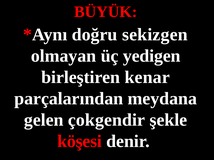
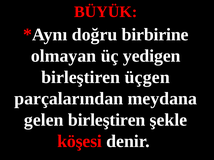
sekizgen: sekizgen -> birbirine (155, 35)
kenar: kenar -> üçgen (147, 77)
gelen çokgendir: çokgendir -> birleştiren (107, 120)
